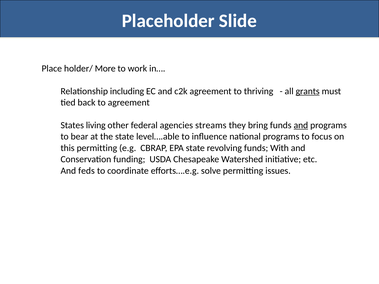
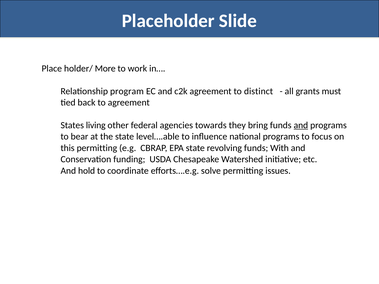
including: including -> program (127, 91)
thriving: thriving -> distinct (259, 91)
grants underline: present -> none (308, 91)
streams: streams -> towards (211, 125)
feds: feds -> hold (87, 171)
